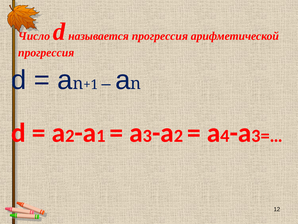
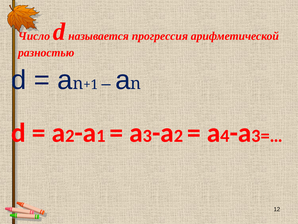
прогрессия: прогрессия -> разностью (46, 53)
